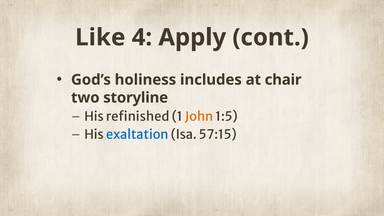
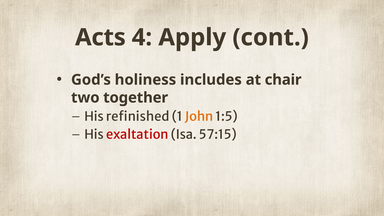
Like: Like -> Acts (100, 37)
storyline: storyline -> together (136, 98)
exaltation colour: blue -> red (137, 135)
